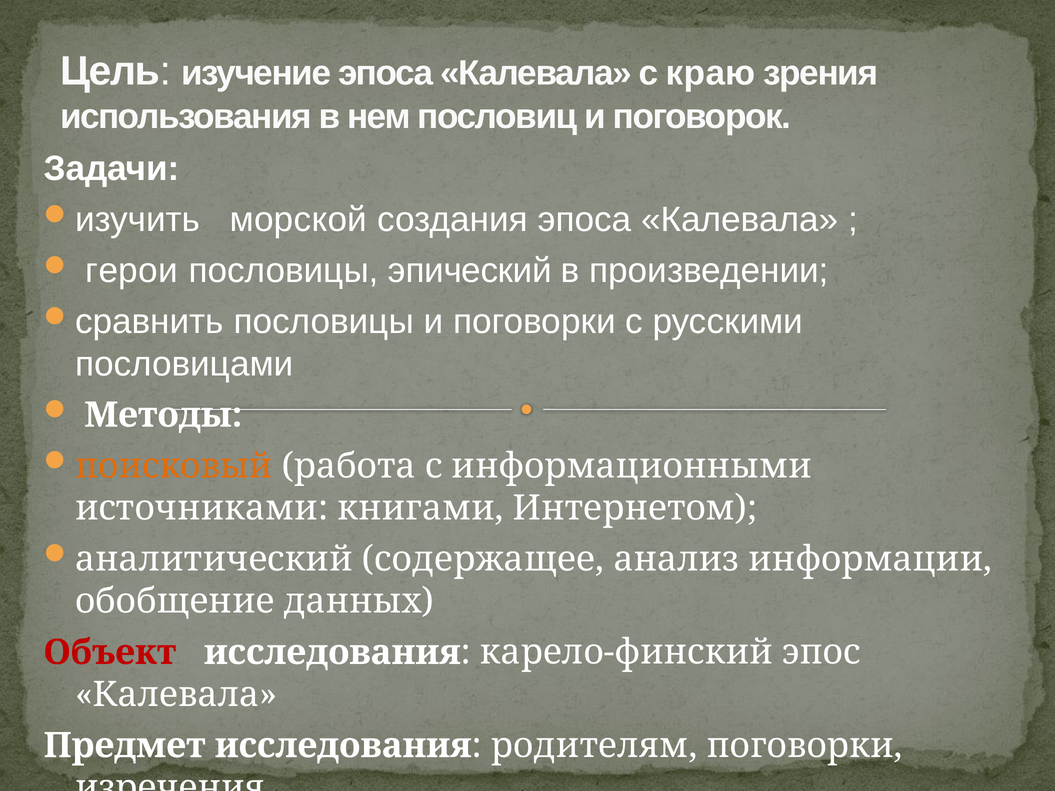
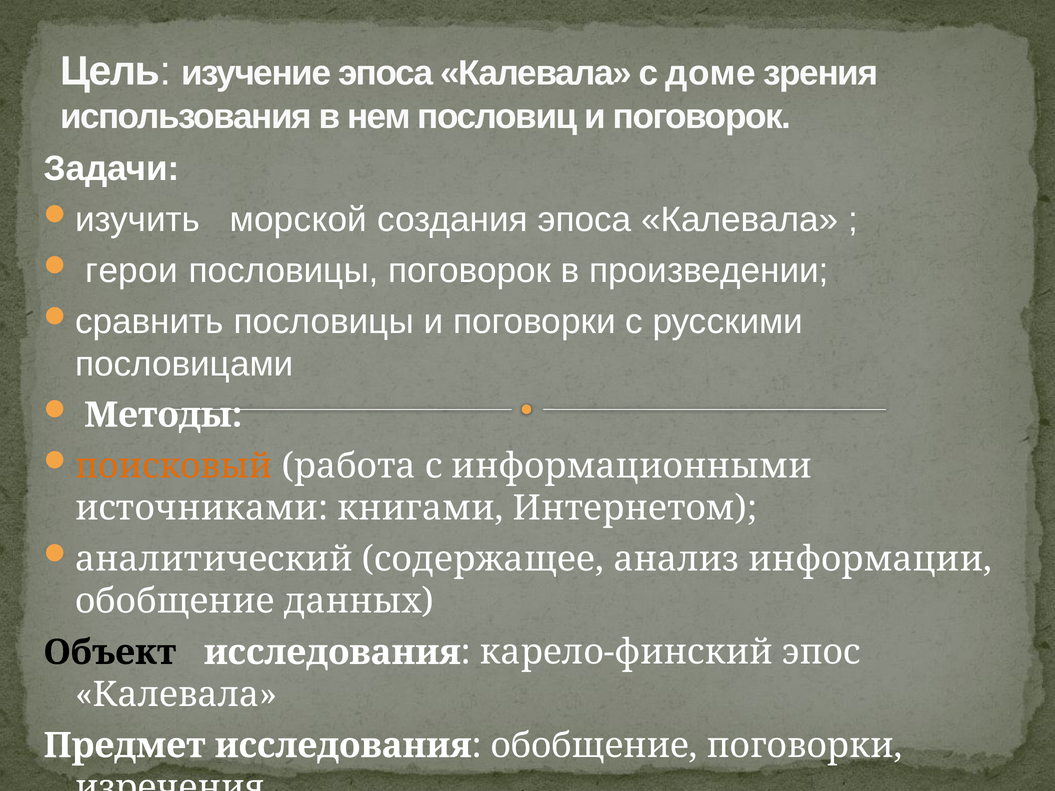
краю: краю -> доме (711, 73)
пословицы эпический: эпический -> поговорок (470, 271)
Объект colour: red -> black (110, 653)
исследования родителям: родителям -> обобщение (594, 746)
